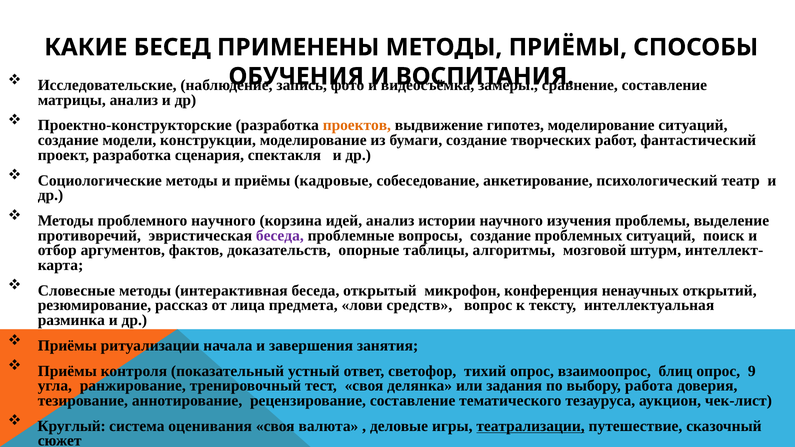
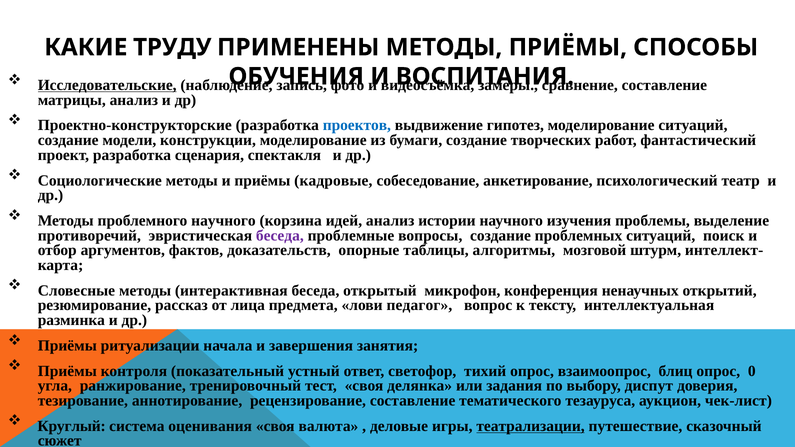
БЕСЕД: БЕСЕД -> ТРУДУ (172, 47)
Исследовательские underline: none -> present (107, 85)
проектов colour: orange -> blue (357, 125)
средств: средств -> педагог (419, 306)
9: 9 -> 0 (752, 371)
работа: работа -> диспут (649, 386)
